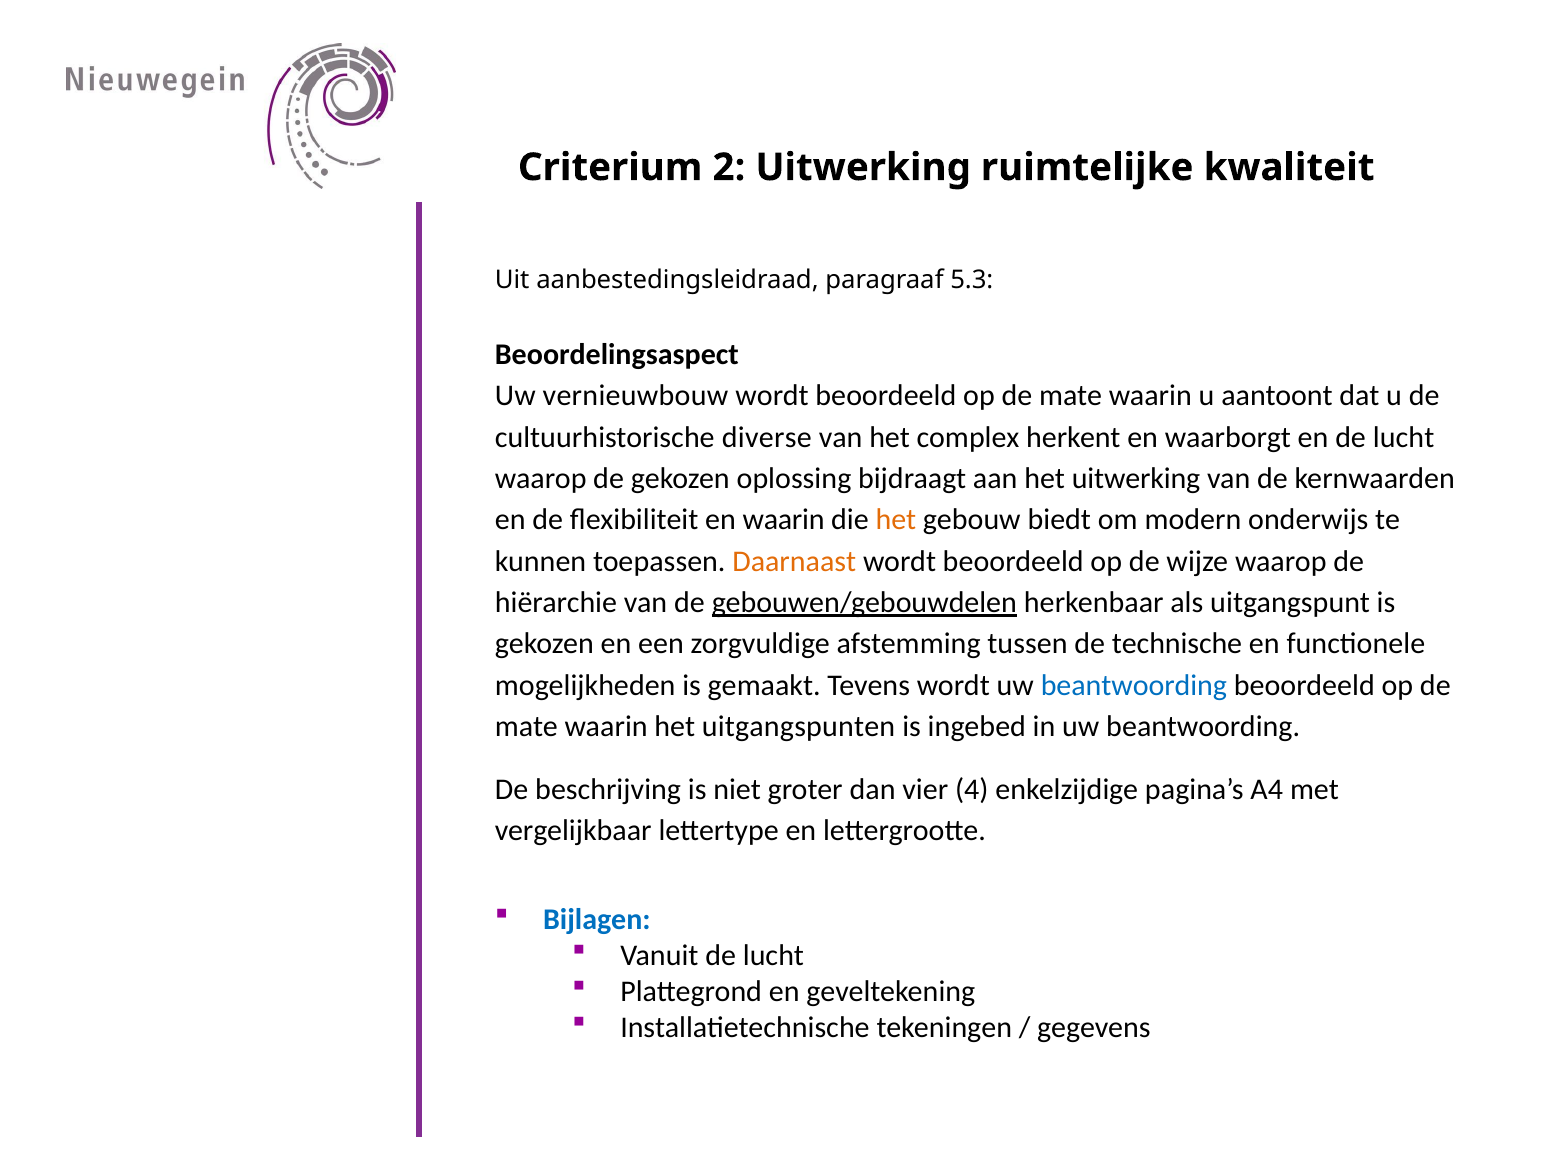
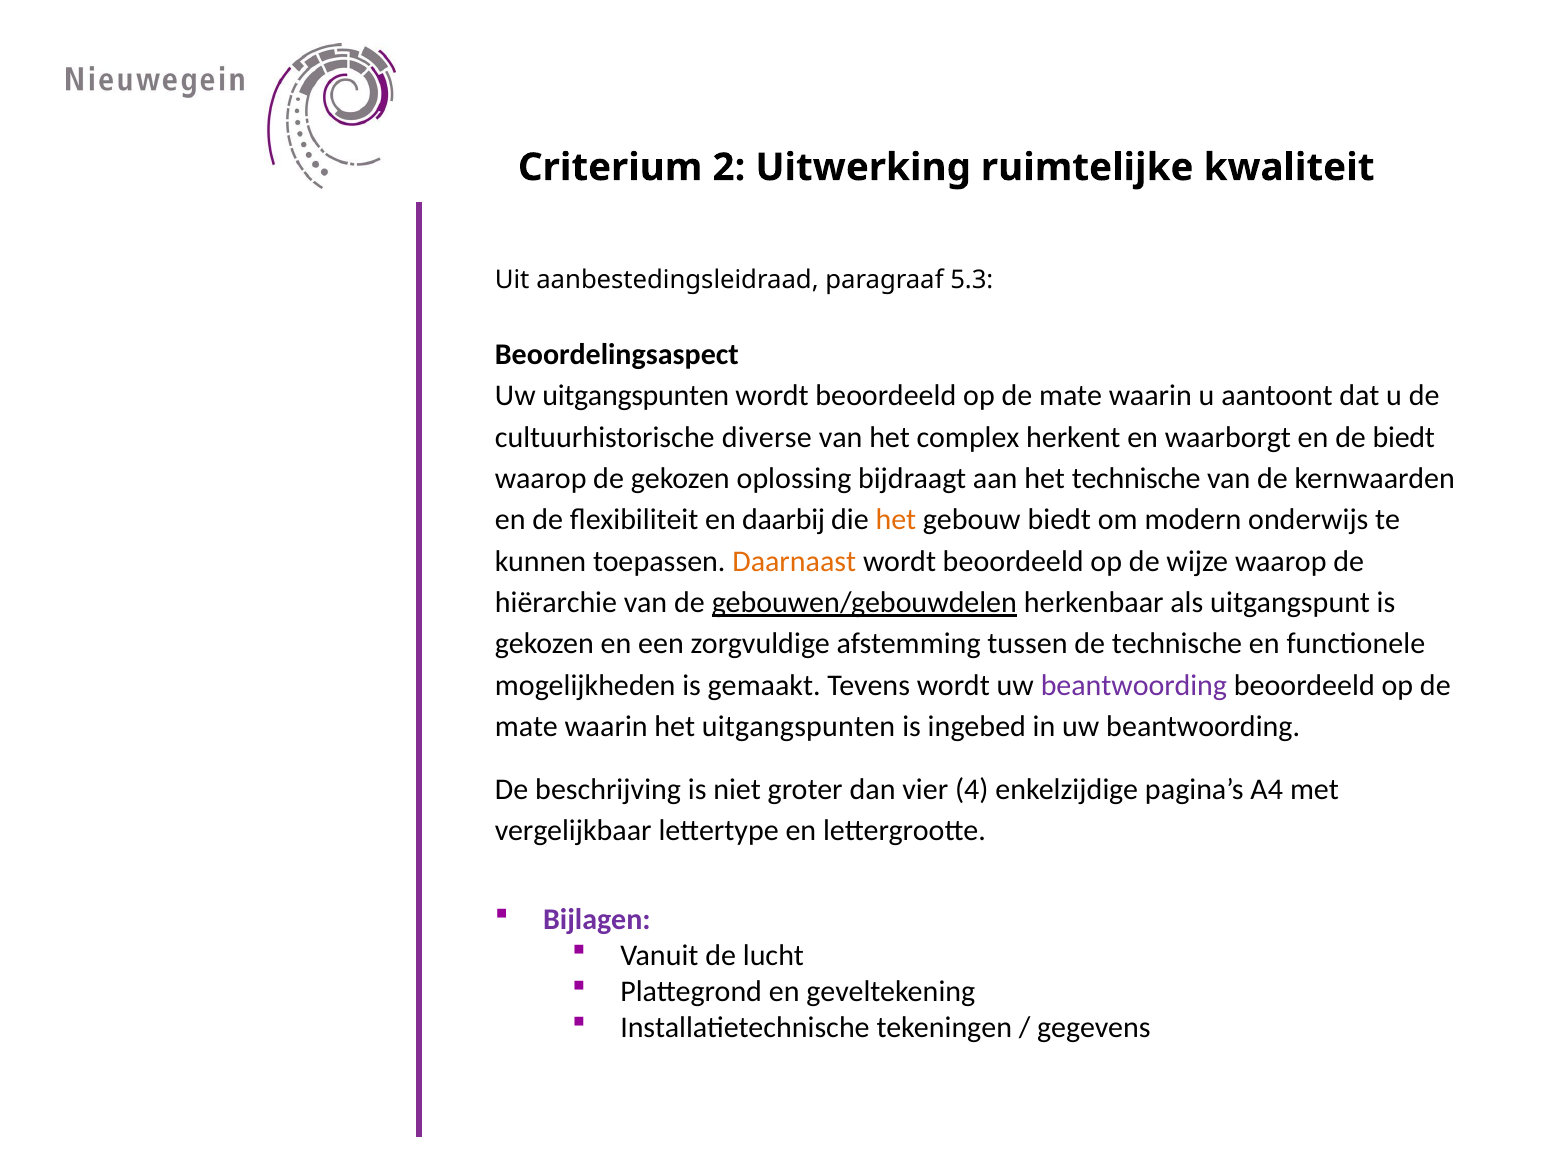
Uw vernieuwbouw: vernieuwbouw -> uitgangspunten (636, 396)
en de lucht: lucht -> biedt (1404, 437)
het uitwerking: uitwerking -> technische (1136, 479)
en waarin: waarin -> daarbij (784, 520)
beantwoording colour: blue -> purple (1134, 685)
Bijlagen colour: blue -> purple (597, 919)
